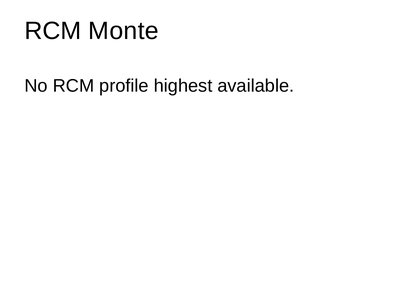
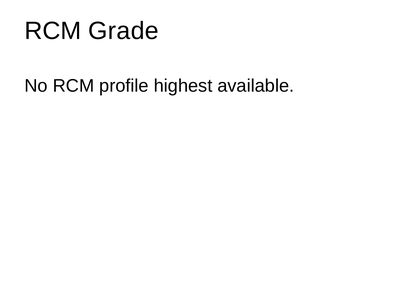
Monte: Monte -> Grade (124, 31)
